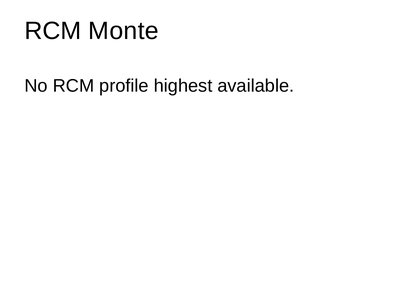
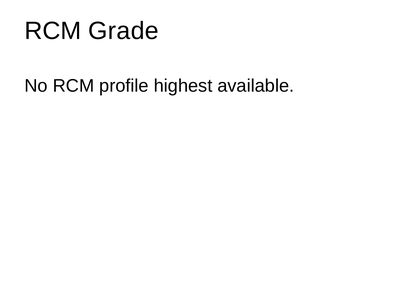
Monte: Monte -> Grade (124, 31)
